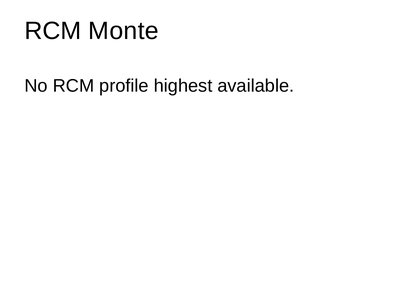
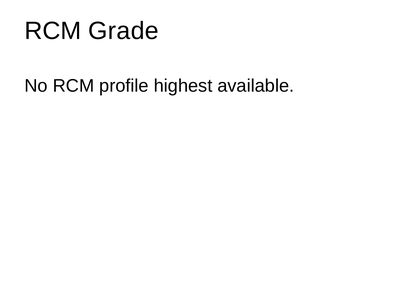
Monte: Monte -> Grade (124, 31)
